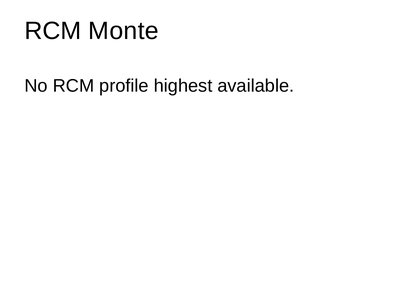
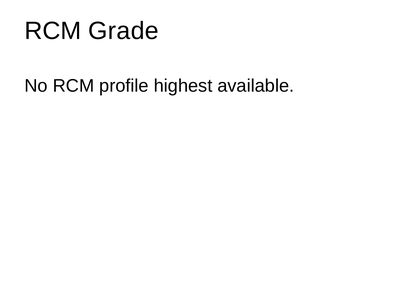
Monte: Monte -> Grade (124, 31)
